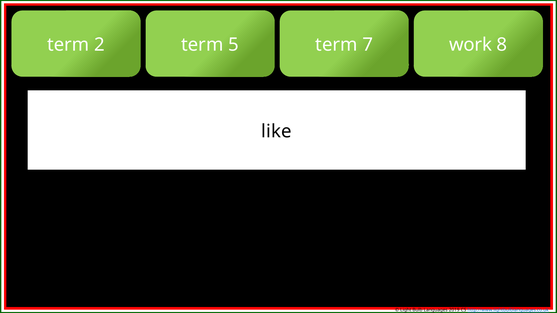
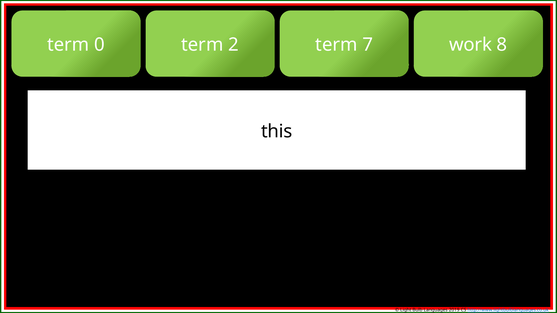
2: 2 -> 0 (99, 45)
5: 5 -> 2 (234, 45)
like: like -> this (277, 131)
